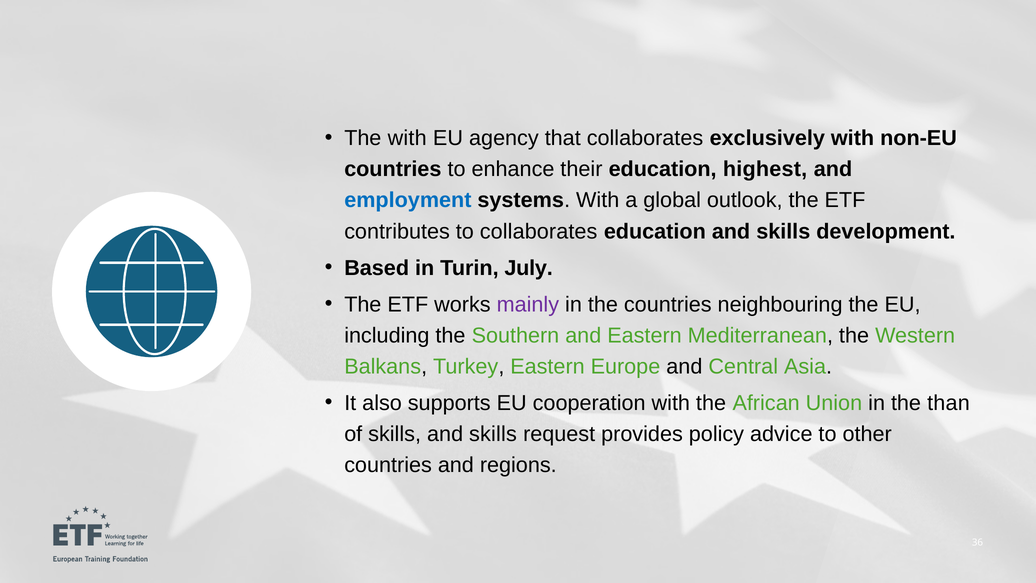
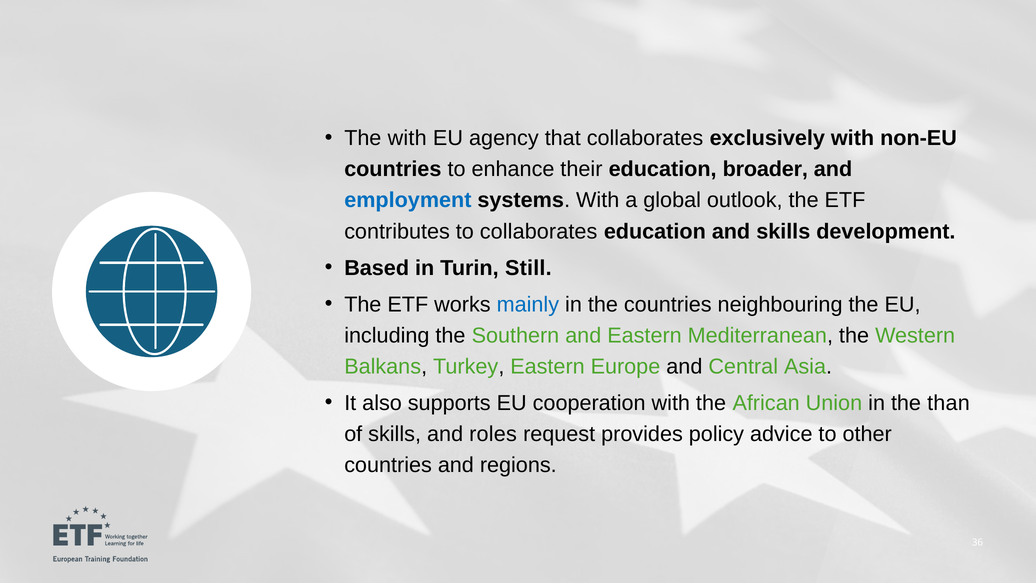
highest: highest -> broader (765, 169)
July: July -> Still (528, 268)
mainly colour: purple -> blue (528, 304)
skills and skills: skills -> roles (493, 434)
